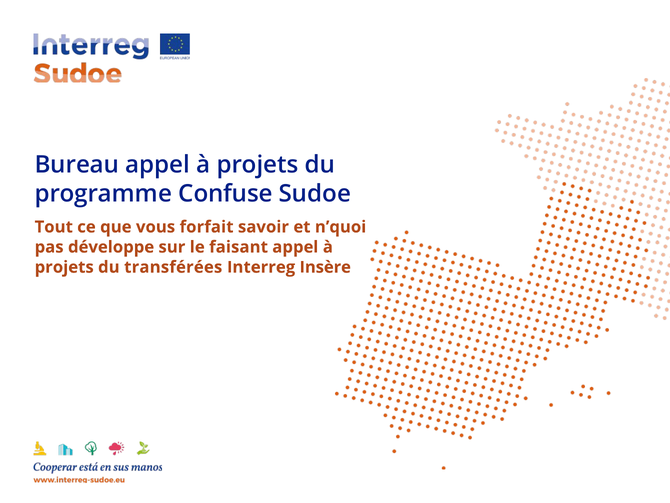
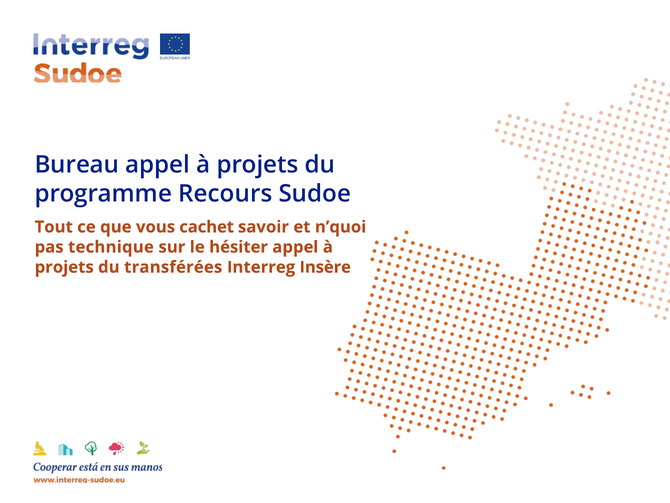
Confuse: Confuse -> Recours (225, 194)
forfait: forfait -> cachet (207, 227)
développe: développe -> technique (111, 247)
faisant: faisant -> hésiter (239, 247)
